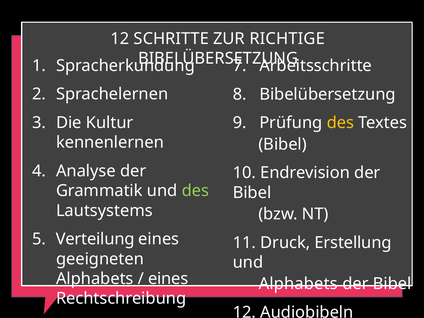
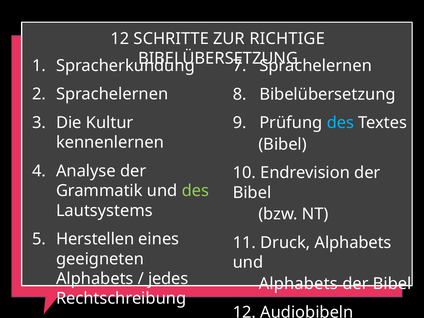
Arbeitsschritte: Arbeitsschritte -> Sprachelernen (316, 66)
des colour: yellow -> light blue (340, 123)
Verteilung: Verteilung -> Herstellen (95, 239)
Druck Erstellung: Erstellung -> Alphabets (353, 243)
eines: eines -> jedes (168, 279)
